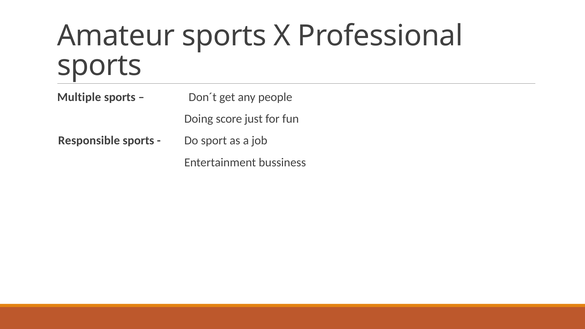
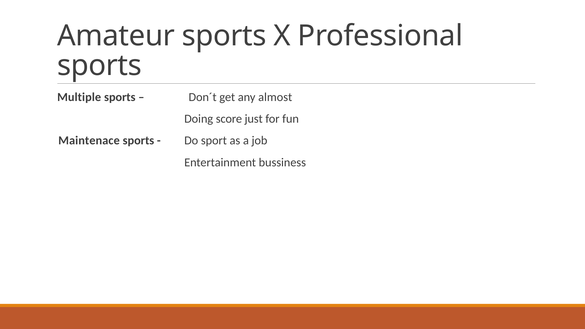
people: people -> almost (275, 97)
Responsible: Responsible -> Maintenace (89, 141)
